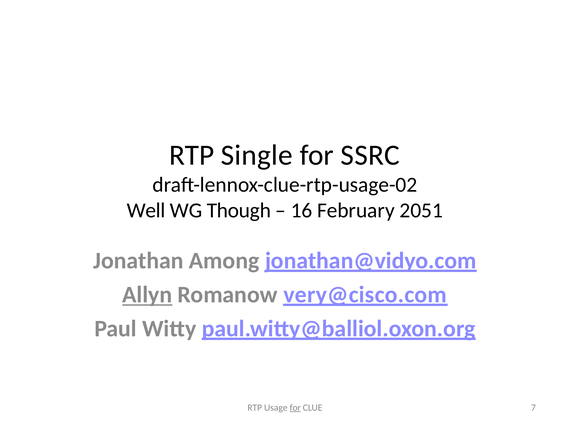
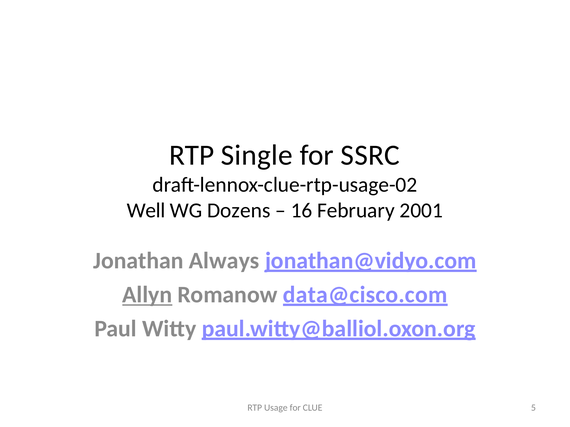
Though: Though -> Dozens (239, 211)
2051: 2051 -> 2001 (421, 211)
Among: Among -> Always (224, 261)
very@cisco.com: very@cisco.com -> data@cisco.com (365, 295)
for underline: present -> none (295, 408)
7: 7 -> 5 (533, 408)
